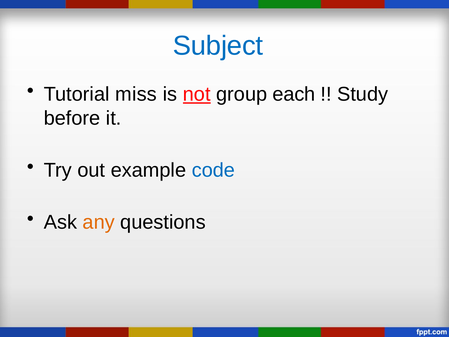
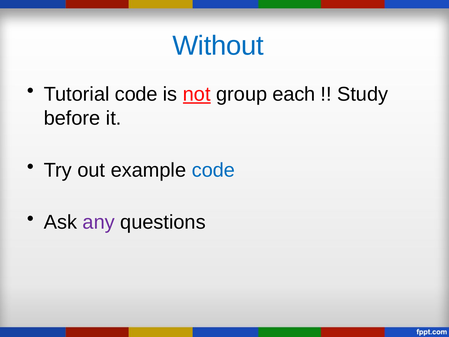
Subject: Subject -> Without (218, 46)
Tutorial miss: miss -> code (136, 94)
any colour: orange -> purple (99, 222)
